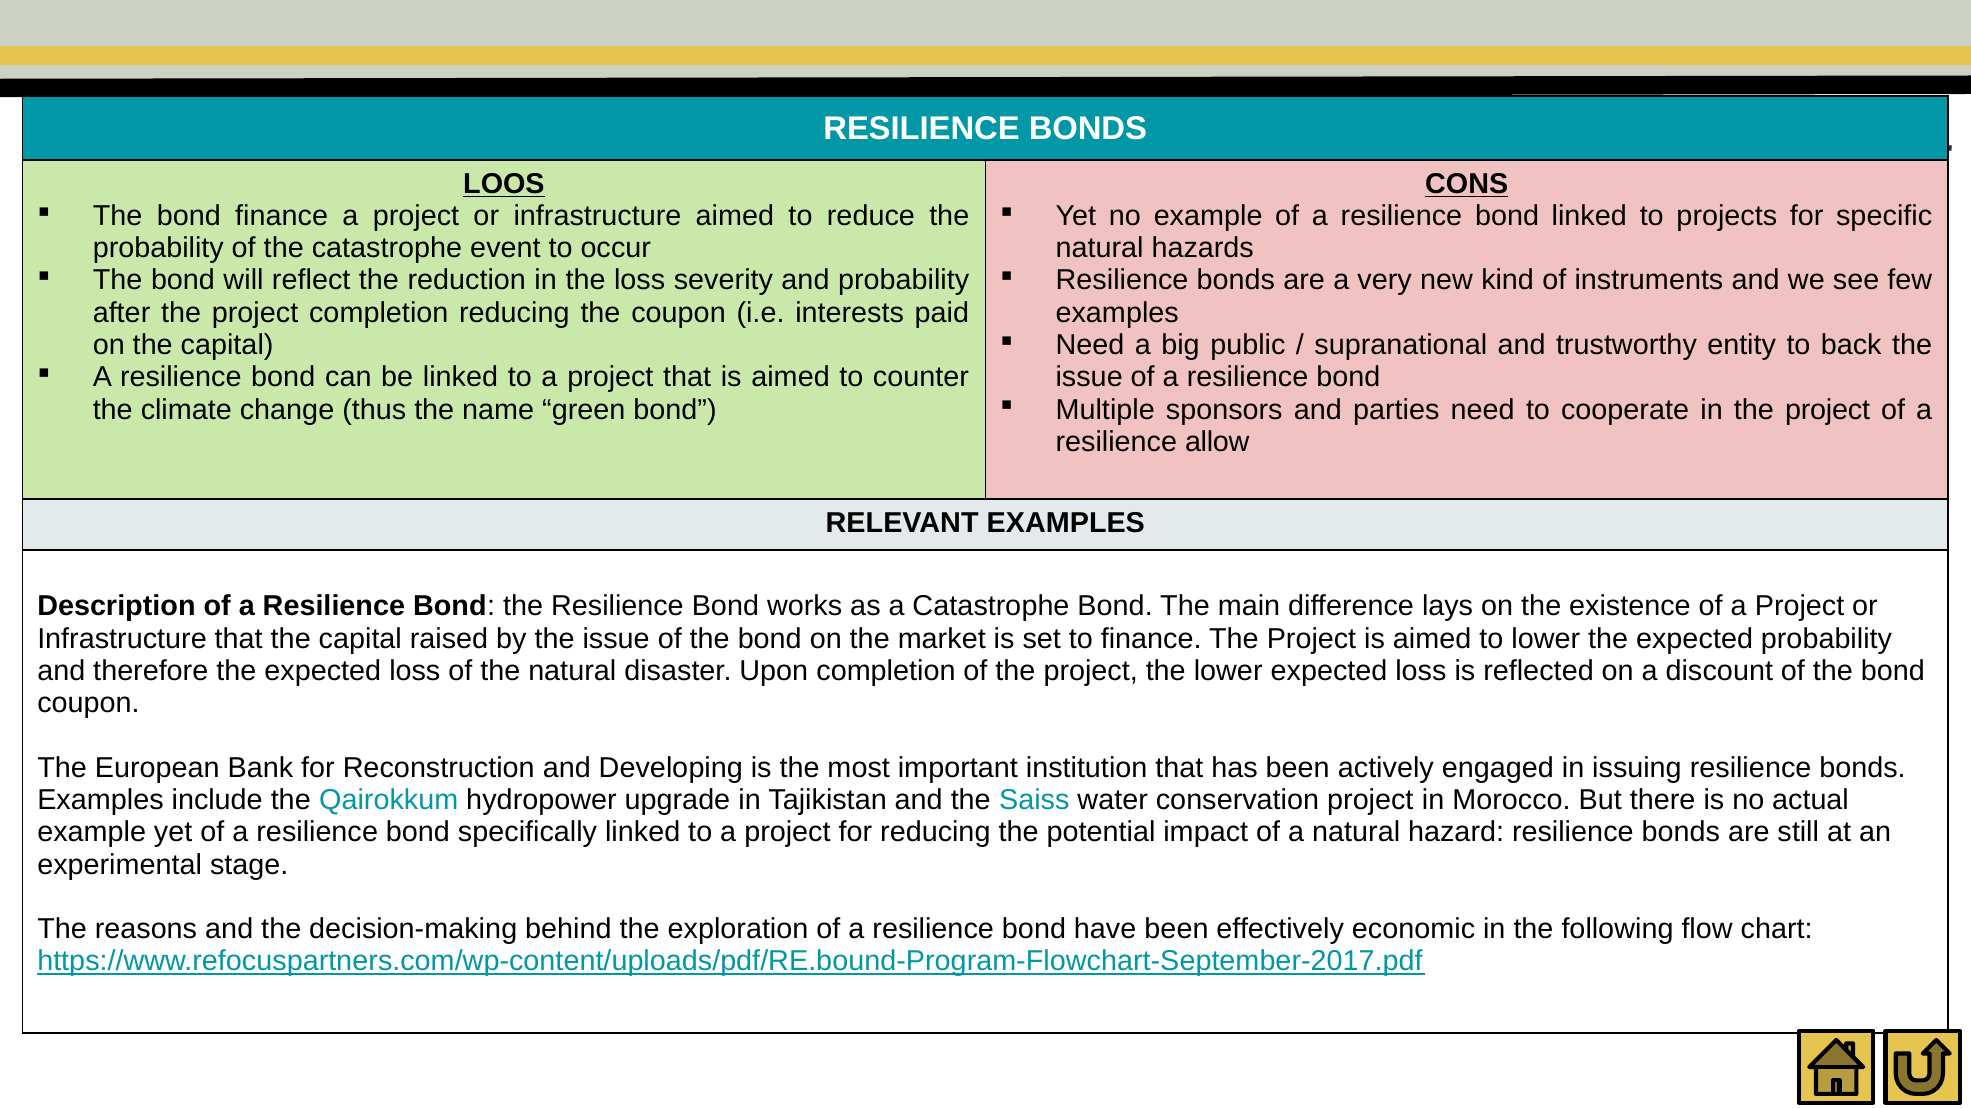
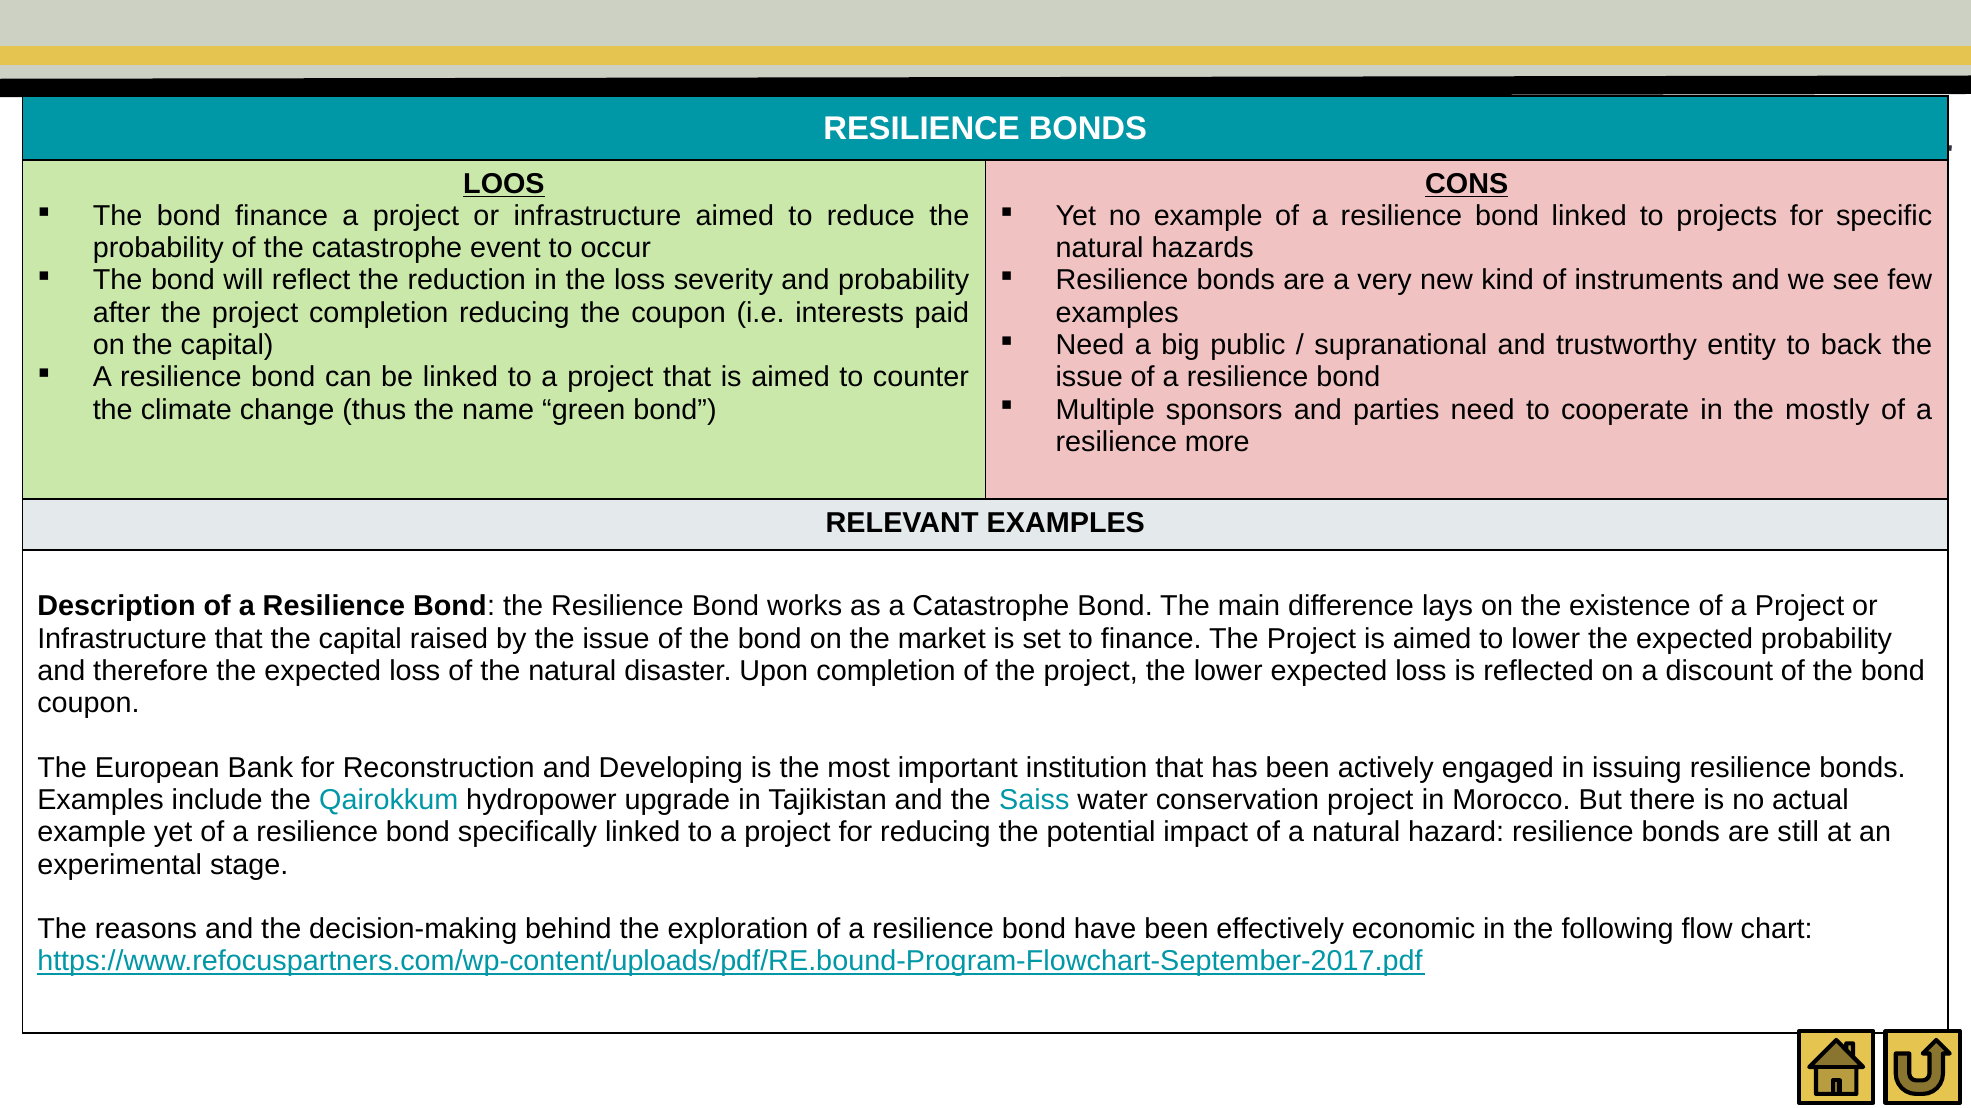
in the project: project -> mostly (1827, 410)
allow: allow -> more (1217, 442)
